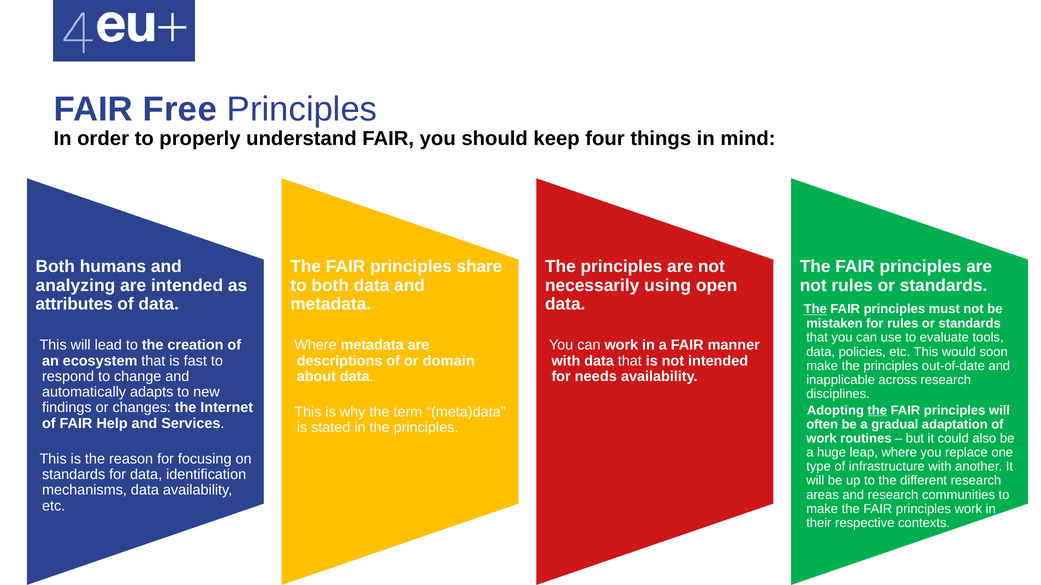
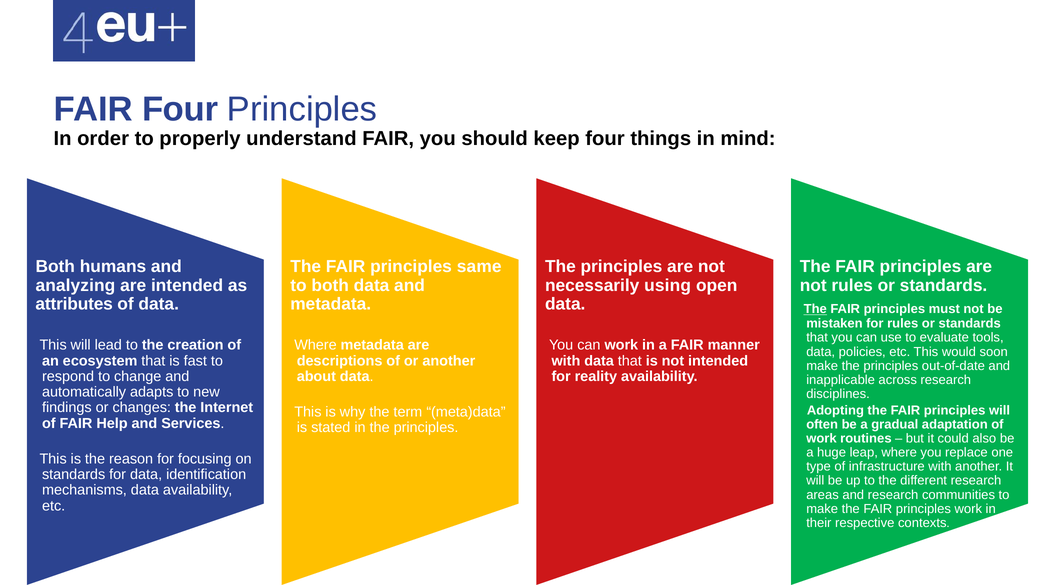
FAIR Free: Free -> Four (180, 109)
share: share -> same (479, 267)
or domain: domain -> another (449, 361)
needs: needs -> reality (596, 377)
the underline: present -> none (877, 411)
